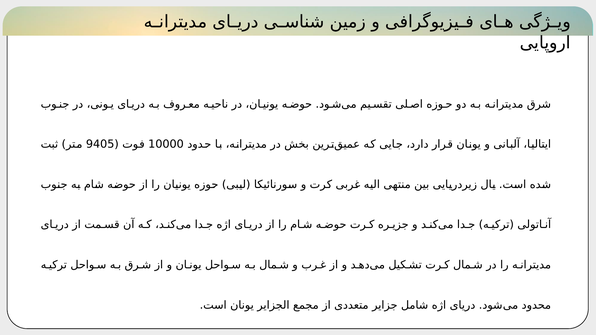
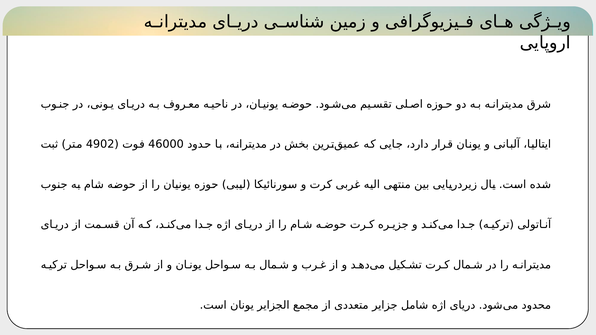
9405: 9405 -> 4902 (100, 144)
10000: 10000 -> 46000 (166, 144)
